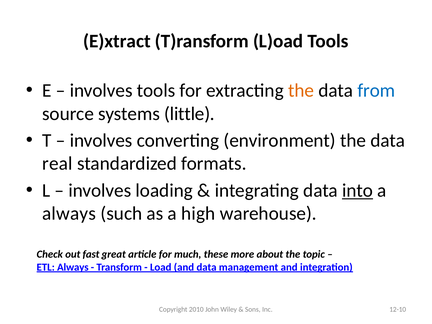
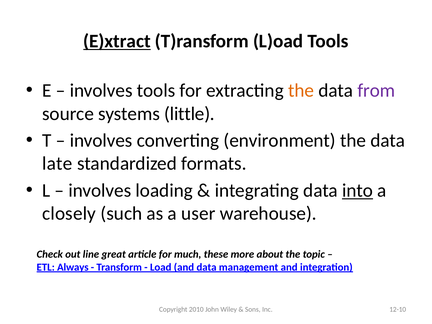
E)xtract underline: none -> present (117, 41)
from colour: blue -> purple (376, 91)
real: real -> late (57, 164)
always: always -> closely (69, 214)
high: high -> user (198, 214)
fast: fast -> line (91, 254)
